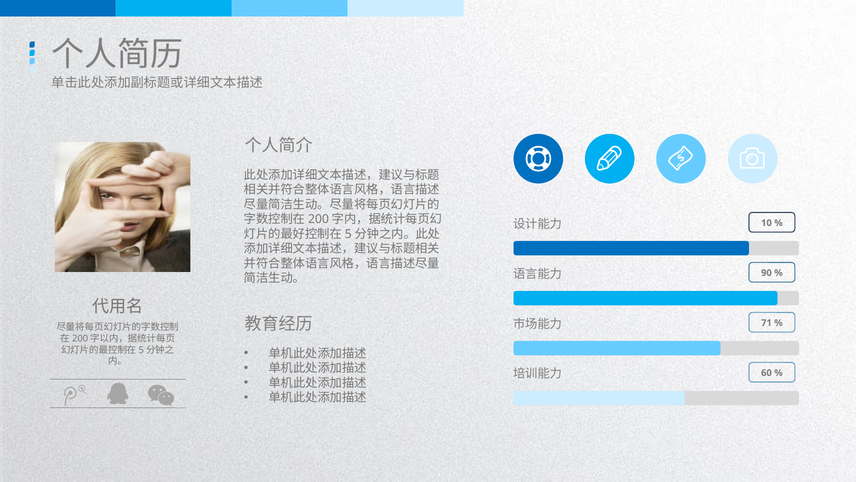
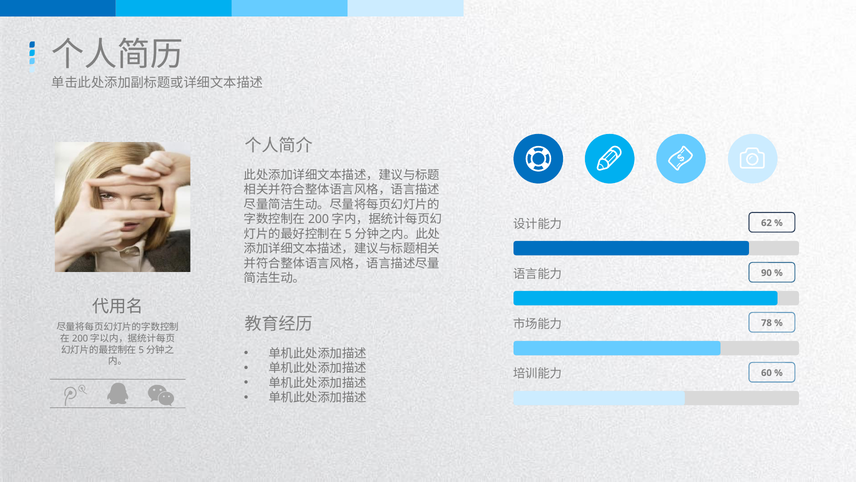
10: 10 -> 62 (766, 223)
71: 71 -> 78 (766, 323)
